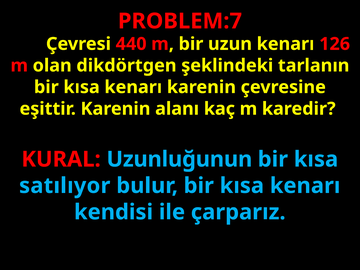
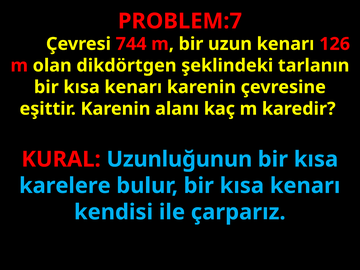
440: 440 -> 744 (131, 44)
satılıyor: satılıyor -> karelere (65, 186)
